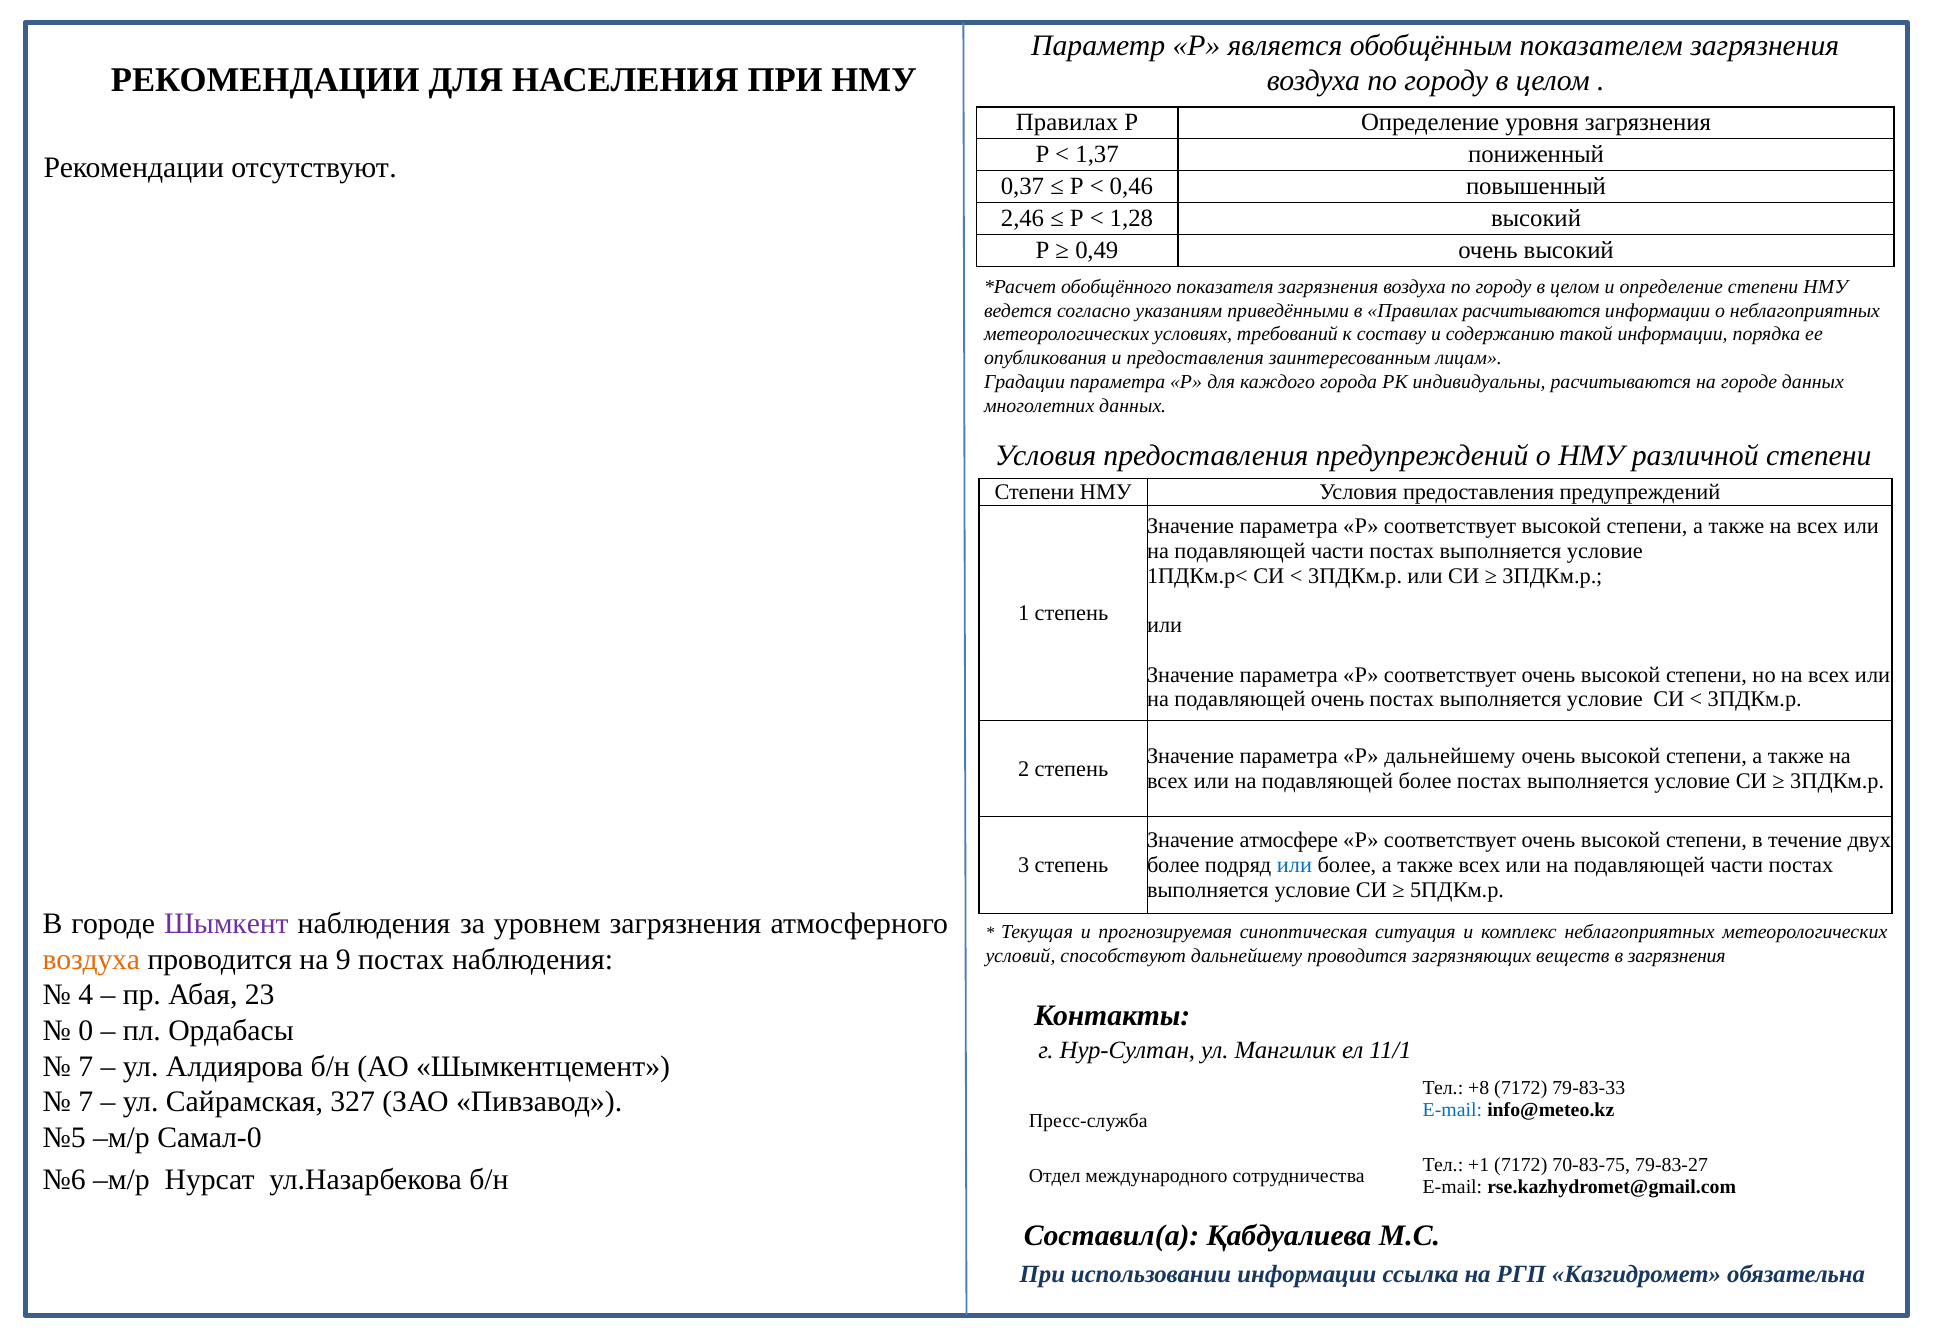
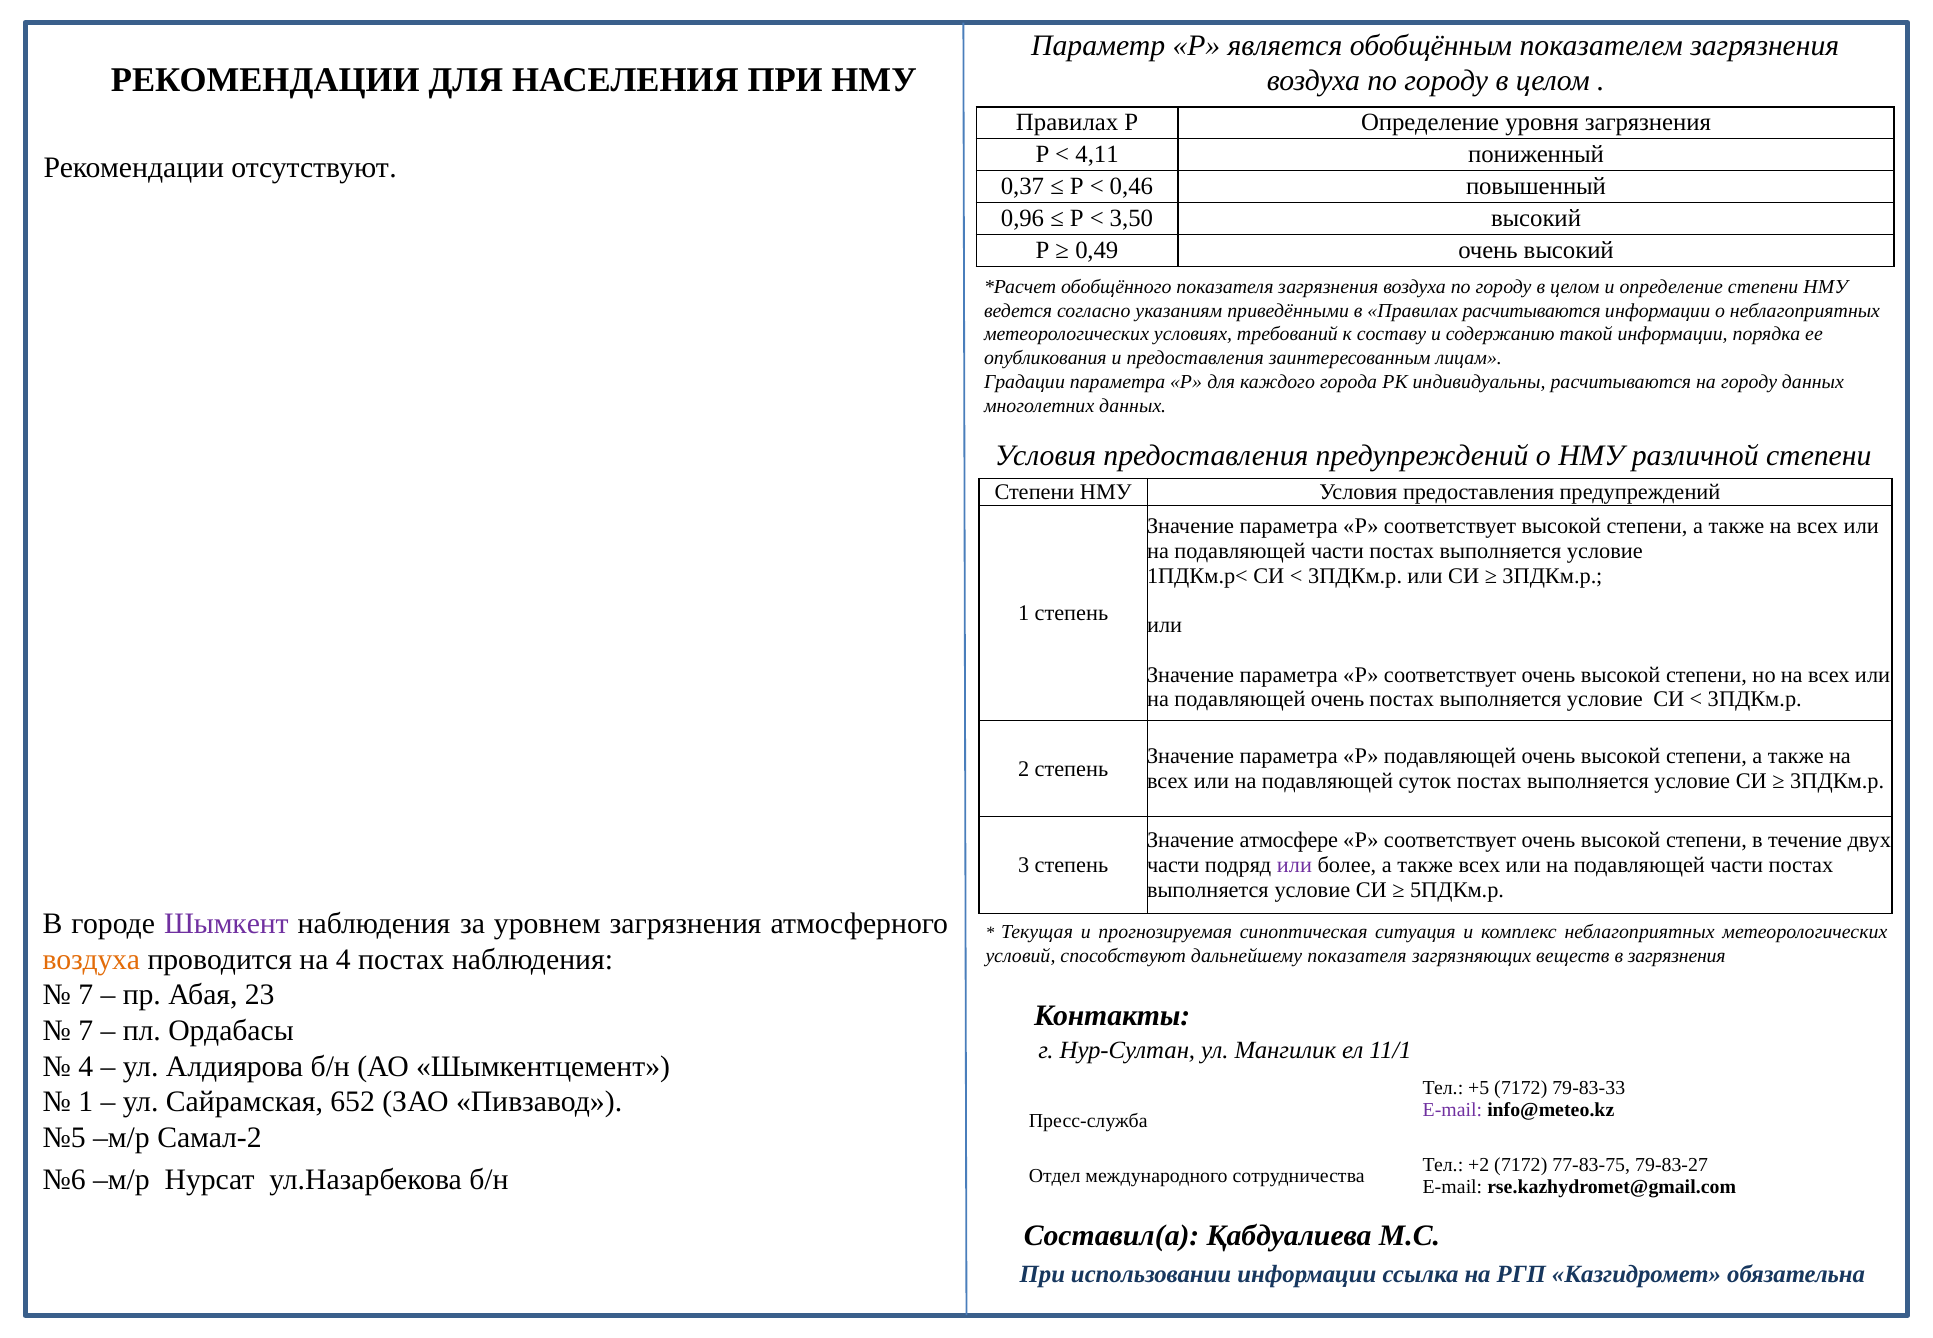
1,37: 1,37 -> 4,11 (1097, 155)
2,46: 2,46 -> 0,96 (1023, 218)
1,28: 1,28 -> 3,50 (1131, 218)
на городе: городе -> городу (1749, 382)
Р дальнейшему: дальнейшему -> подавляющей (1450, 756)
подавляющей более: более -> суток (1425, 781)
более: более -> части (1173, 865)
или colour: blue -> purple (1294, 865)
на 9: 9 -> 4 (343, 960)
дальнейшему проводится: проводится -> показателя (1357, 956)
4: 4 -> 7 (86, 995)
0: 0 -> 7 (86, 1031)
7: 7 -> 4 (86, 1067)
+8: +8 -> +5 (1479, 1088)
7: 7 -> 1 (86, 1102)
327: 327 -> 652 (353, 1102)
E-mail colour: blue -> purple (1452, 1110)
Самал-0: Самал-0 -> Самал-2 (210, 1138)
+1: +1 -> +2 (1479, 1165)
70-83-75: 70-83-75 -> 77-83-75 (1591, 1165)
